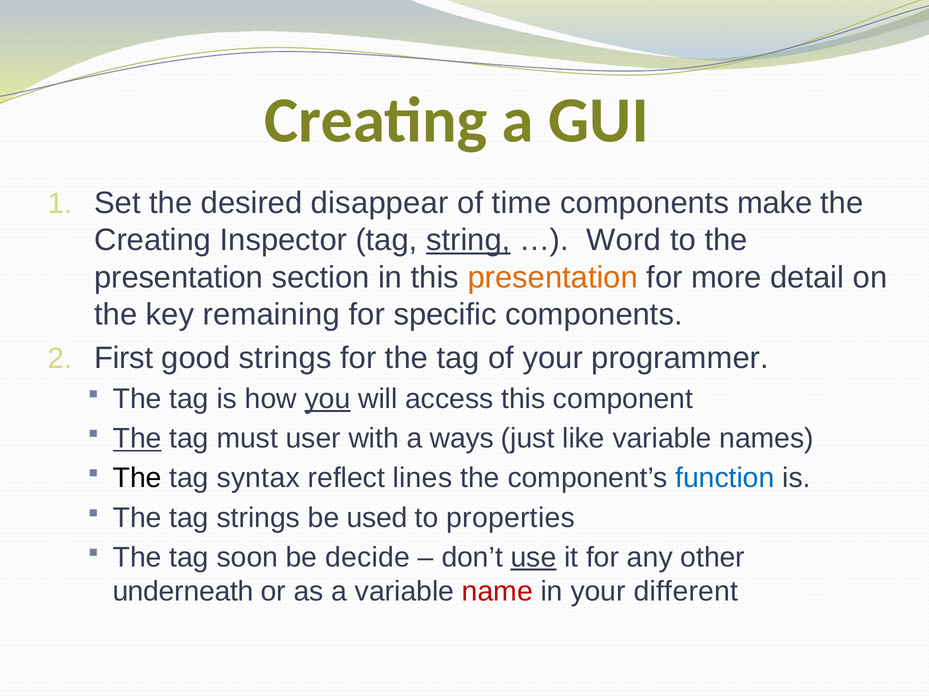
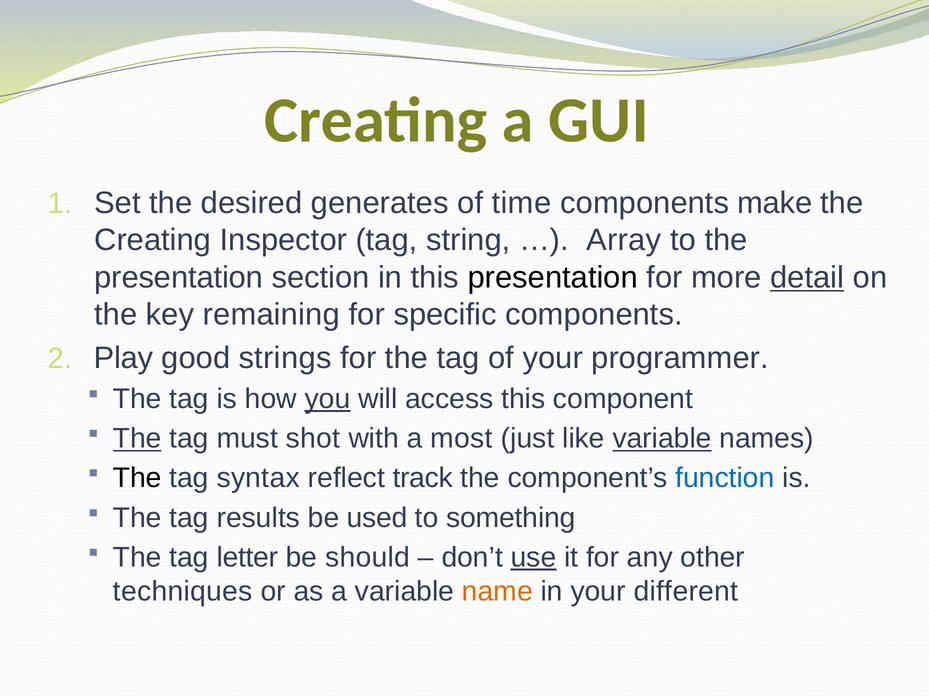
disappear: disappear -> generates (380, 203)
string underline: present -> none (468, 241)
Word: Word -> Array (624, 241)
presentation colour: orange -> black (553, 278)
detail underline: none -> present (807, 278)
First: First -> Play (124, 358)
user: user -> shot (313, 439)
ways: ways -> most (462, 439)
variable underline: none -> present (662, 439)
lines: lines -> track (423, 479)
tag strings: strings -> results (258, 518)
properties: properties -> something (511, 518)
soon: soon -> letter (247, 558)
decide: decide -> should (367, 558)
underneath: underneath -> techniques (183, 592)
name colour: red -> orange (497, 592)
